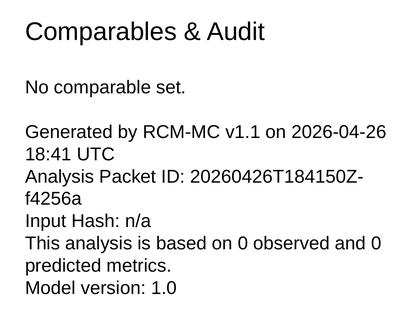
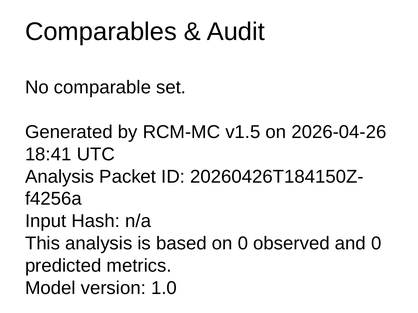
v1.1: v1.1 -> v1.5 (243, 132)
